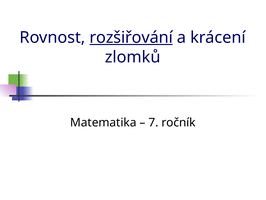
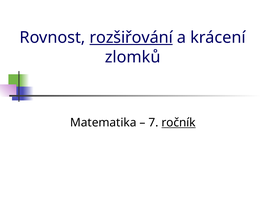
ročník underline: none -> present (179, 122)
